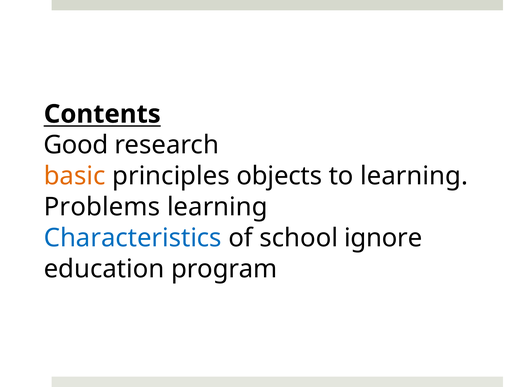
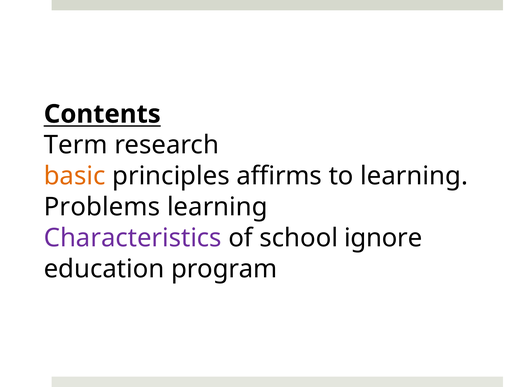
Good: Good -> Term (76, 145)
objects: objects -> affirms (279, 176)
Characteristics colour: blue -> purple (133, 238)
